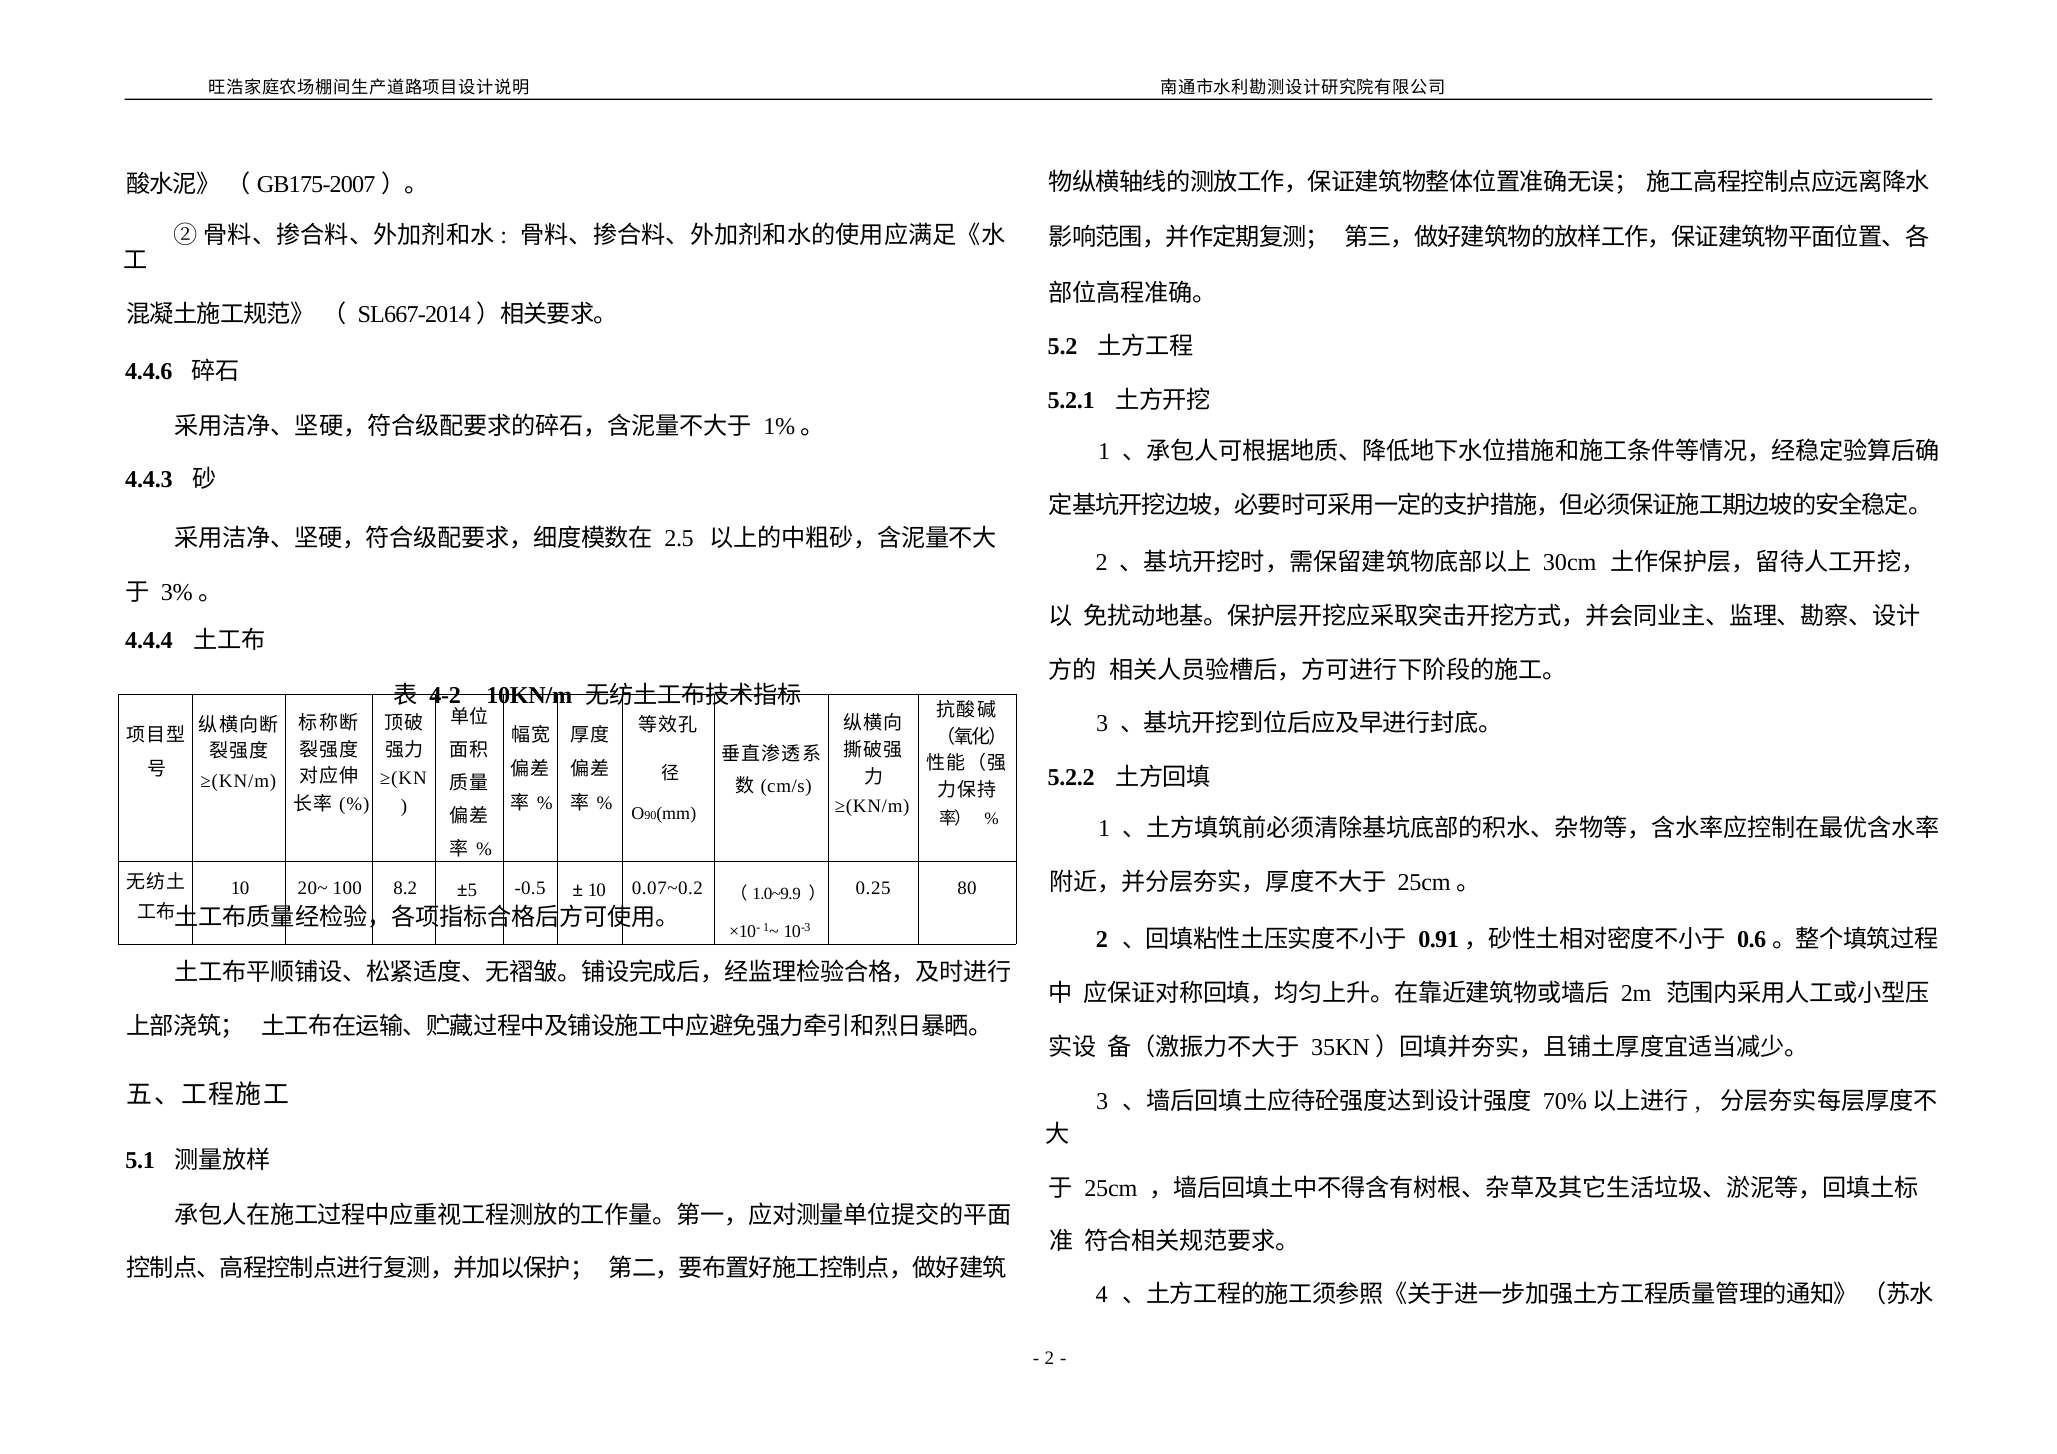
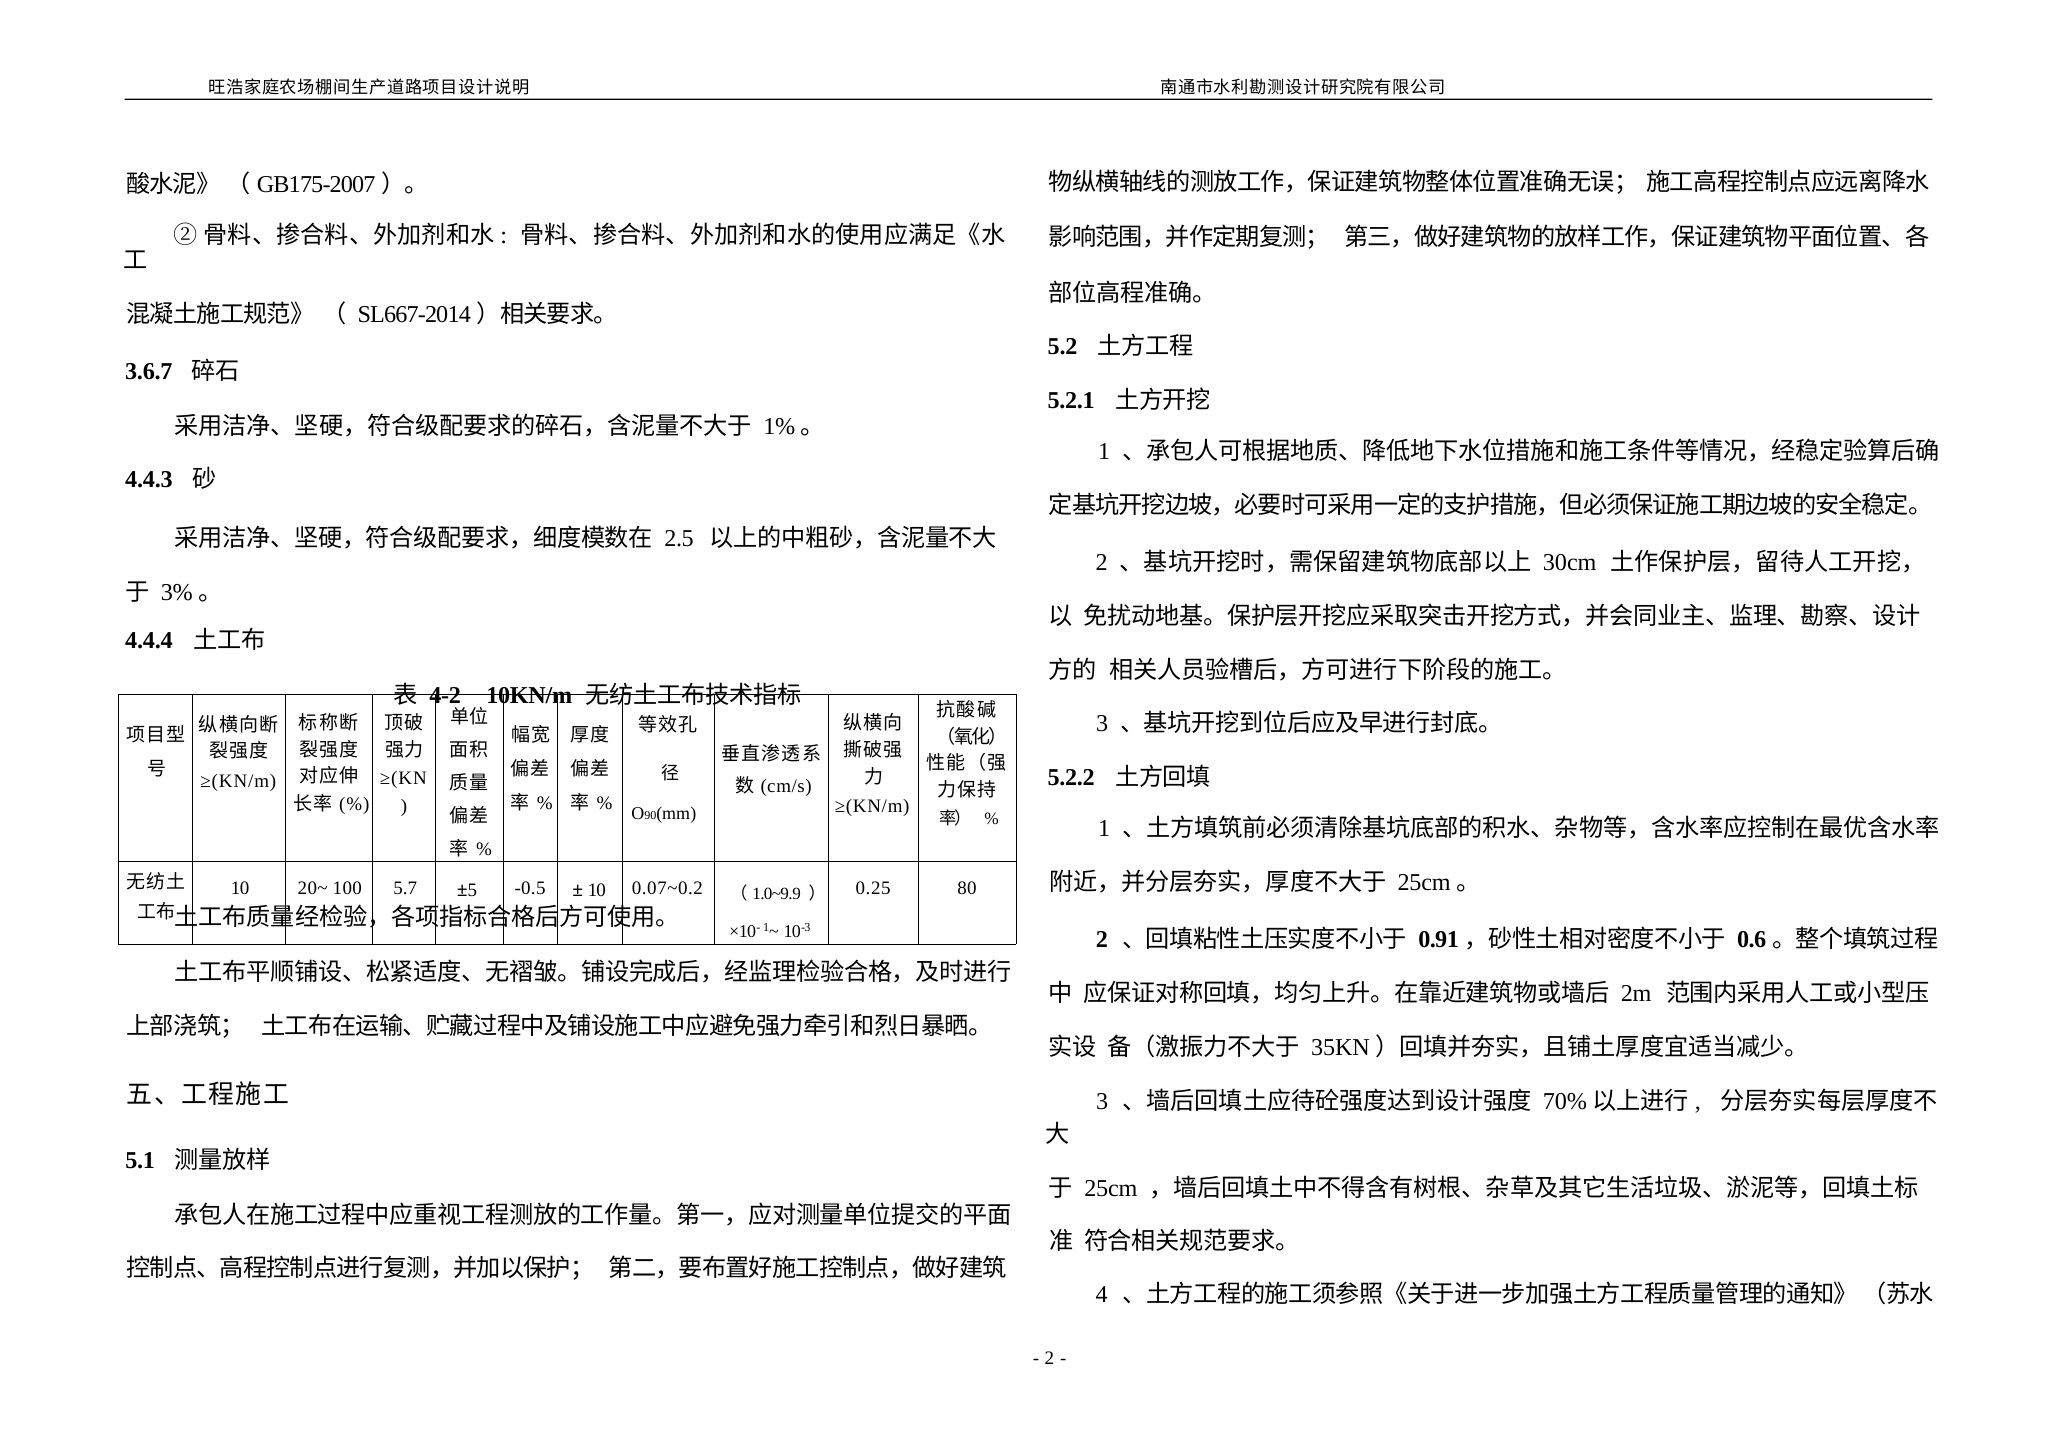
4.4.6: 4.4.6 -> 3.6.7 (149, 371)
8.2: 8.2 -> 5.7 (405, 888)
